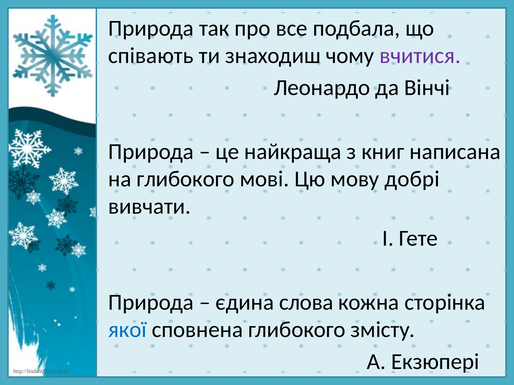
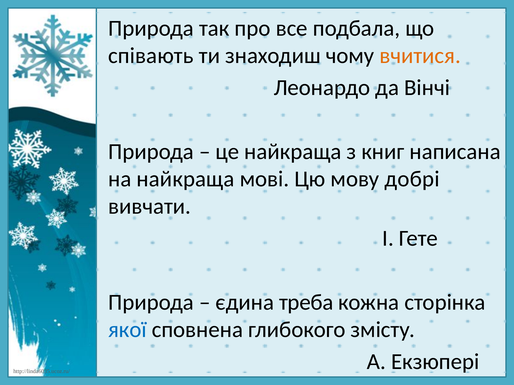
вчитися colour: purple -> orange (420, 56)
на глибокого: глибокого -> найкраща (185, 179)
слова: слова -> треба (306, 303)
